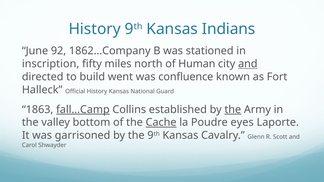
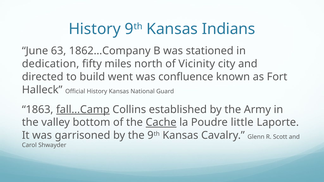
92: 92 -> 63 (59, 51)
inscription: inscription -> dedication (51, 64)
Human: Human -> Vicinity (197, 64)
and underline: present -> none (248, 64)
the underline: present -> none (233, 110)
eyes: eyes -> little (242, 123)
